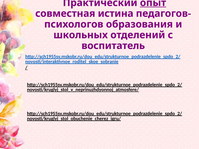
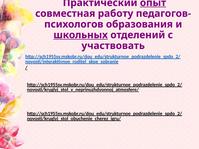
истина: истина -> работу (116, 14)
школьных underline: none -> present (81, 35)
воспитатель: воспитатель -> участвовать (113, 46)
